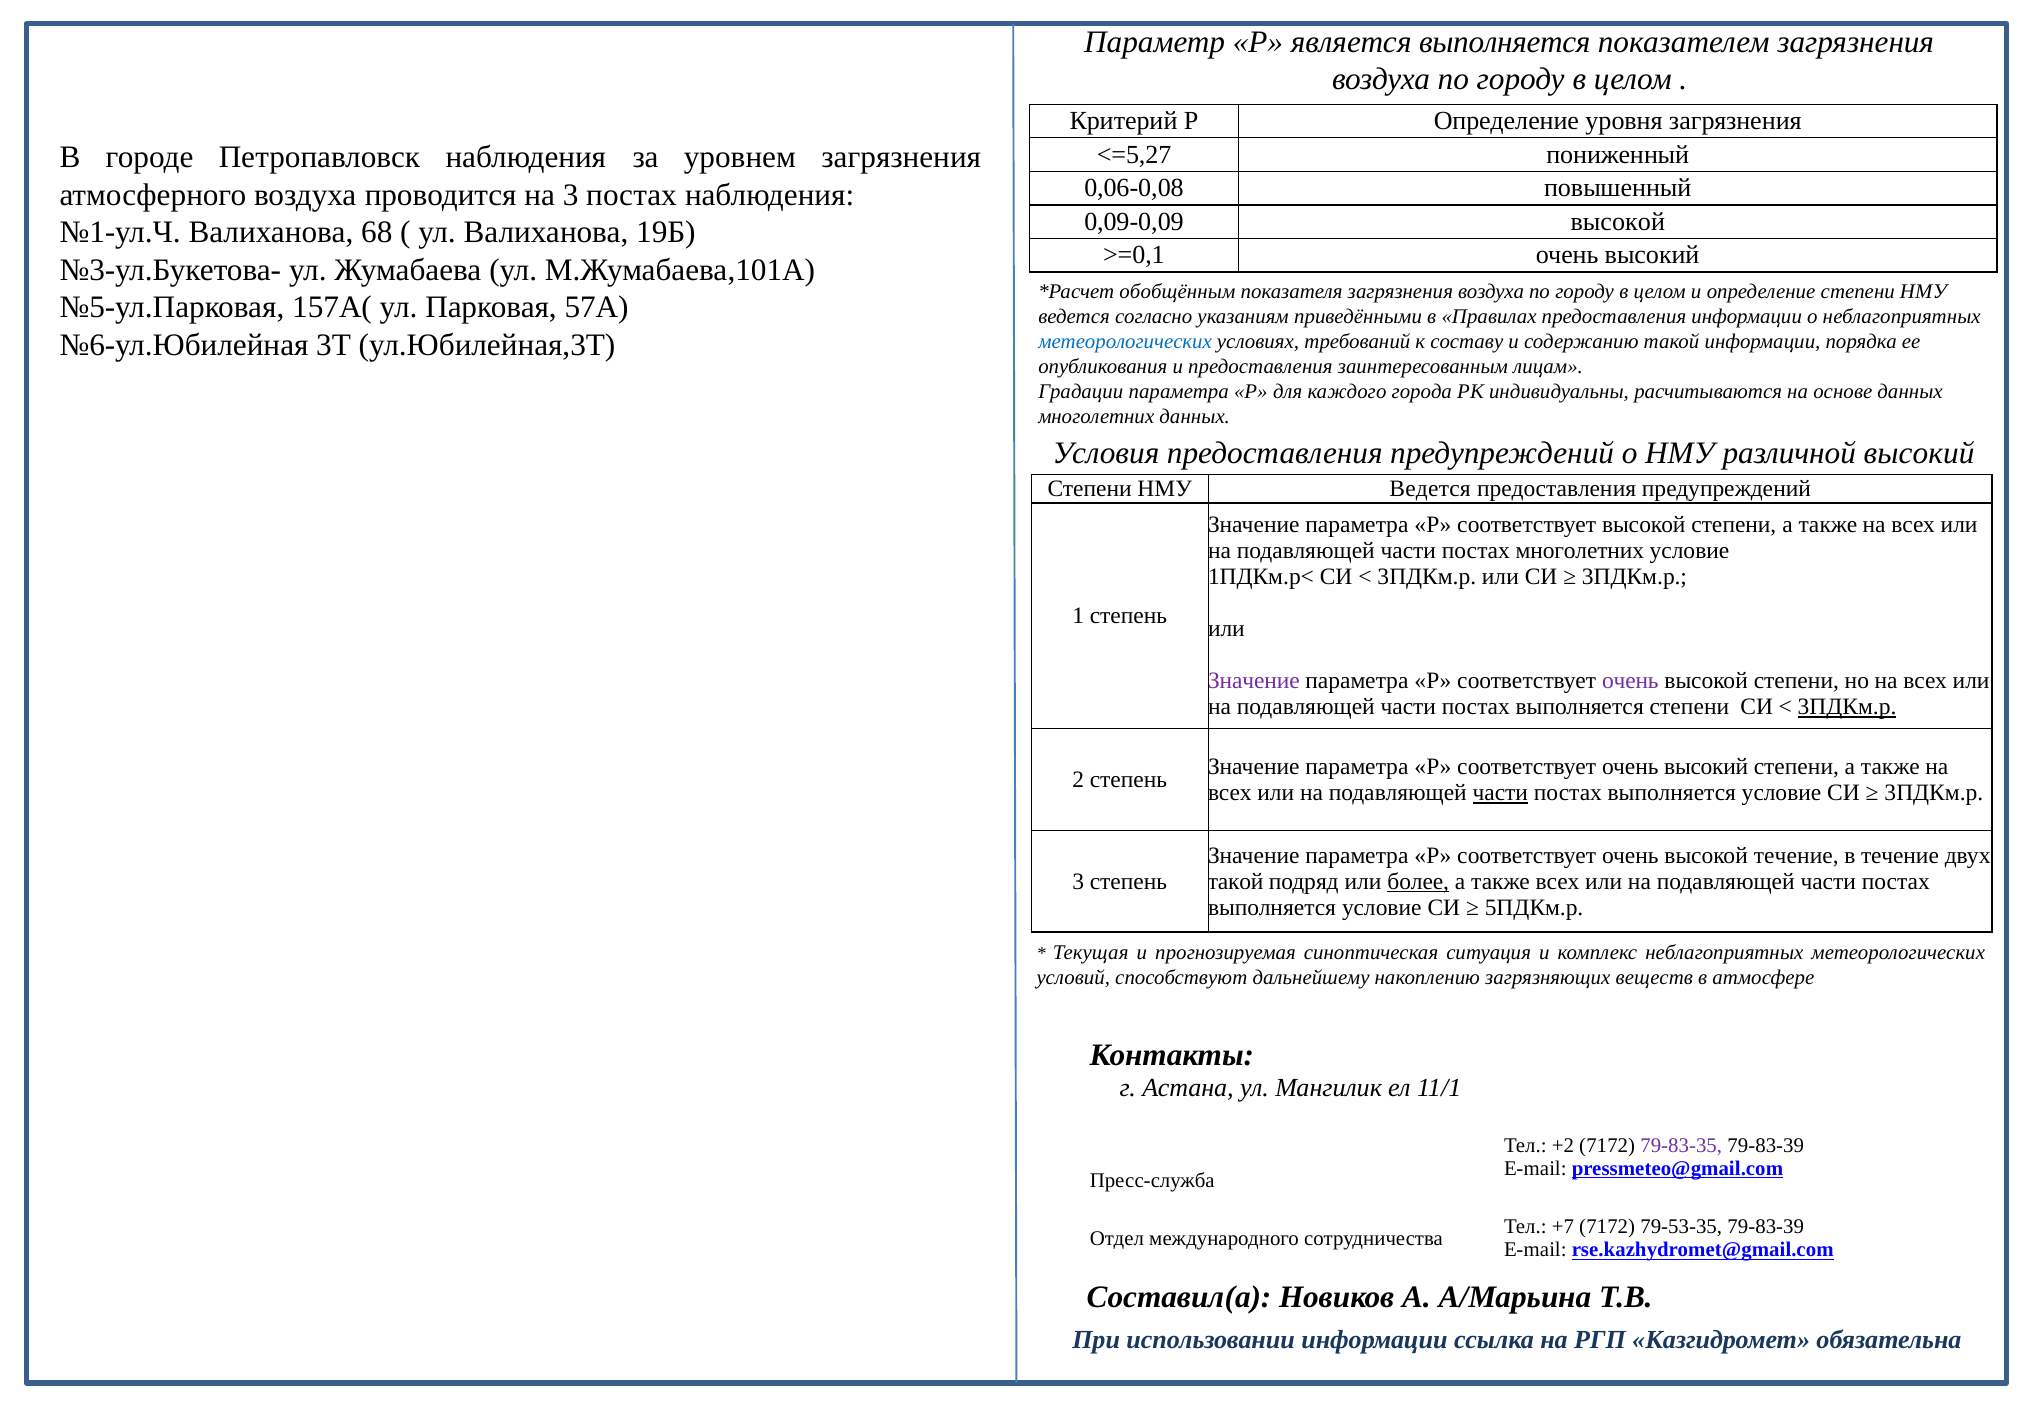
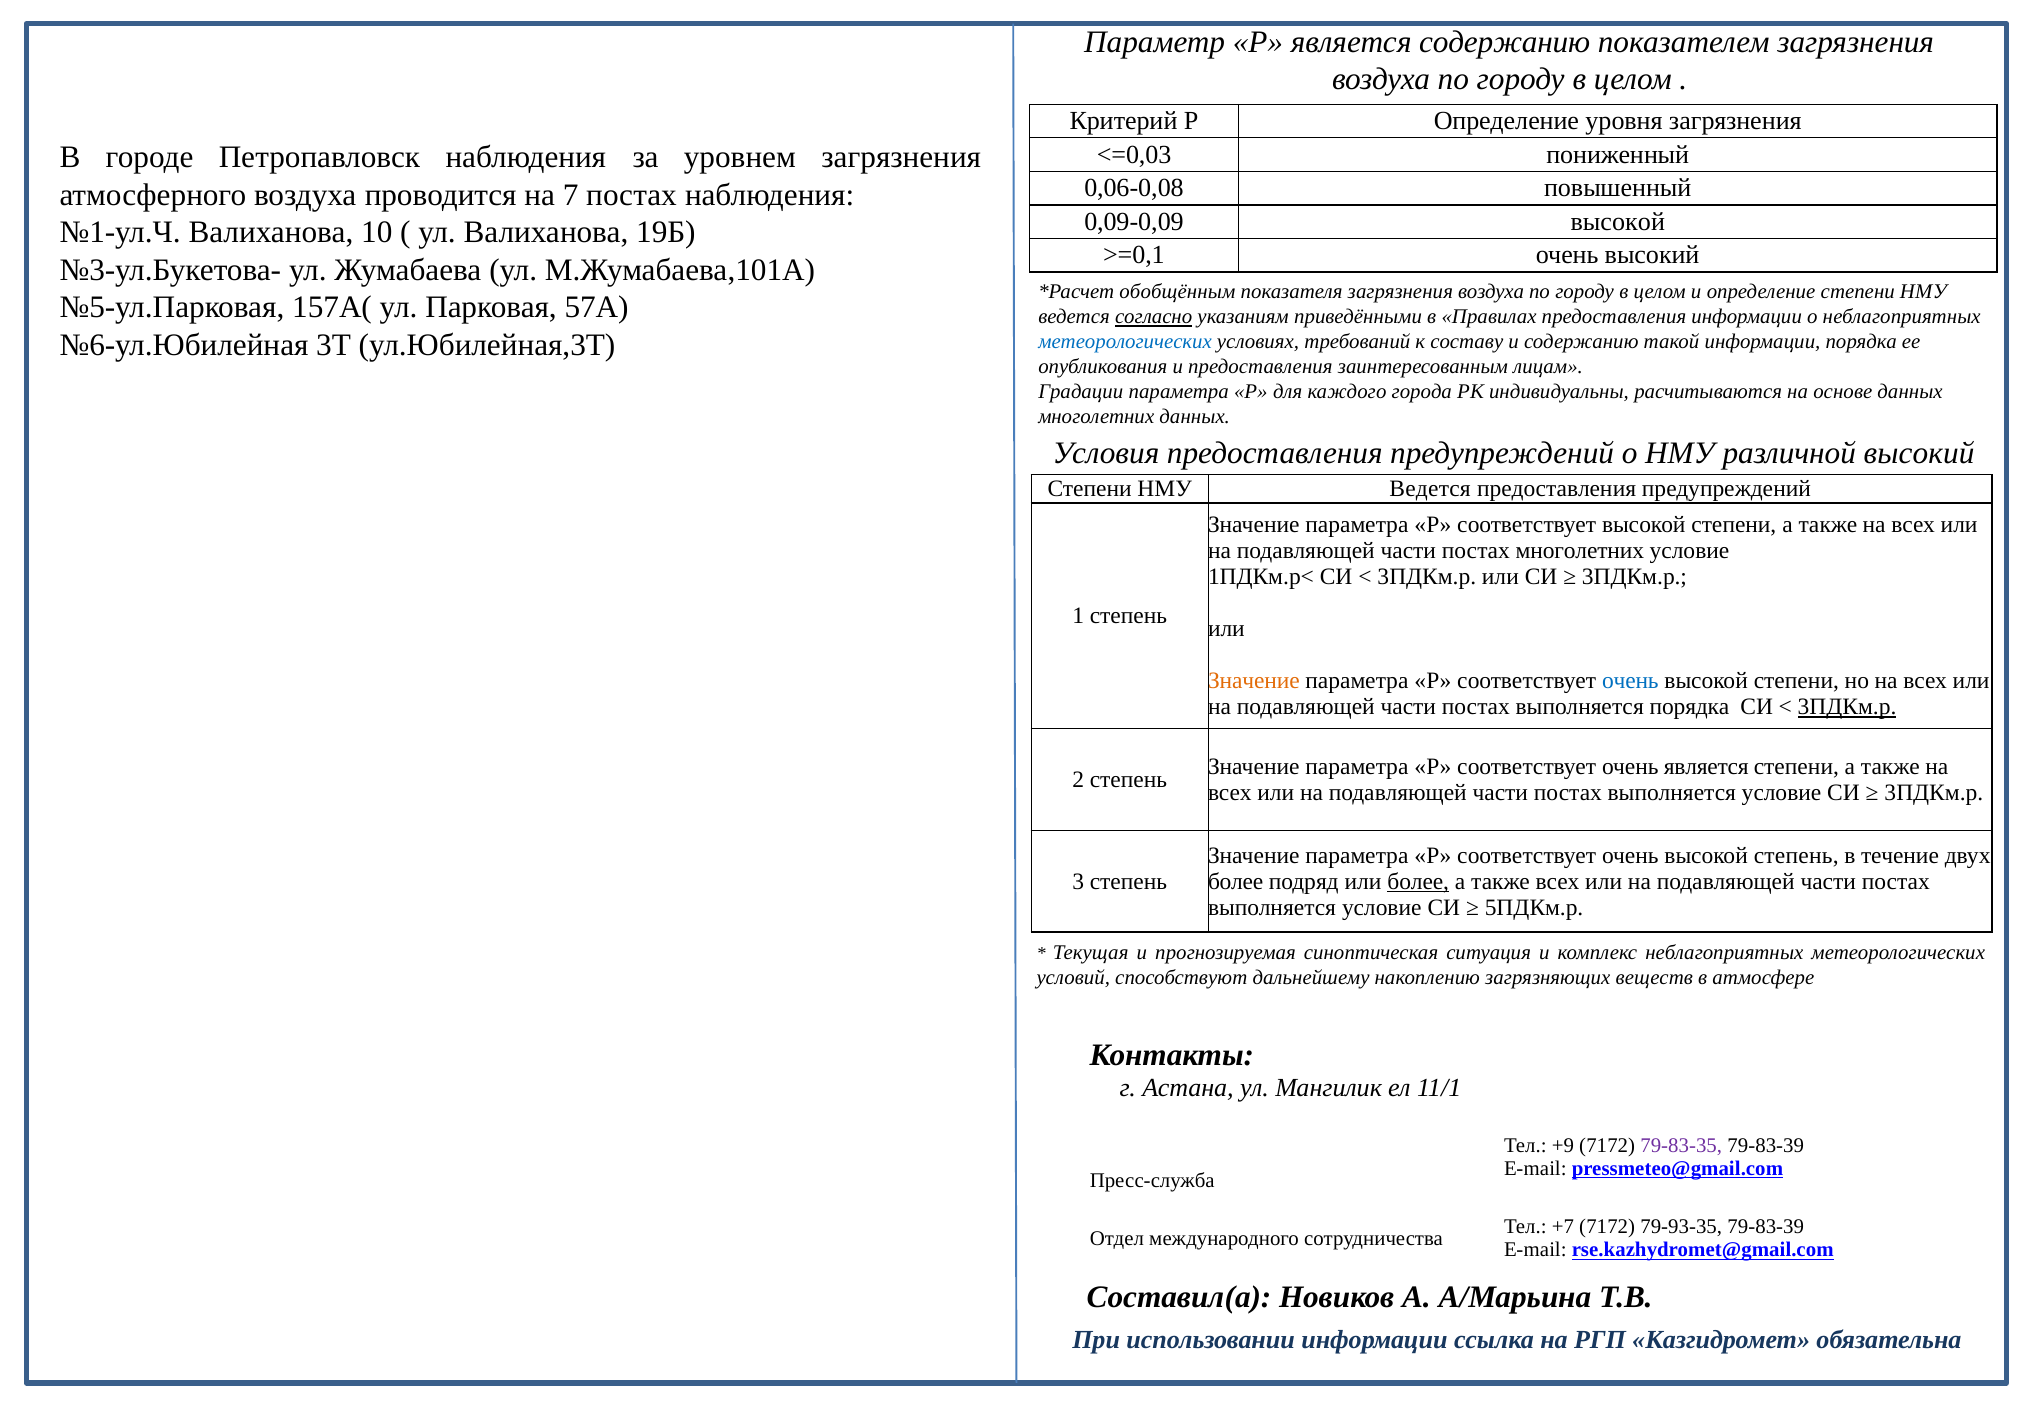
является выполняется: выполняется -> содержанию (1505, 42)
<=5,27: <=5,27 -> <=0,03 (1134, 154)
на 3: 3 -> 7 (571, 195)
68: 68 -> 10 (377, 233)
согласно underline: none -> present (1154, 317)
Значение colour: purple -> orange (1254, 681)
очень colour: purple -> blue (1630, 681)
выполняется степени: степени -> порядка (1690, 707)
соответствует очень высокий: высокий -> является (1706, 767)
части underline: present -> none (1500, 793)
высокой течение: течение -> степень (1796, 856)
такой: такой -> более (1236, 882)
+2: +2 -> +9 (1563, 1146)
79-53-35: 79-53-35 -> 79-93-35 (1681, 1227)
